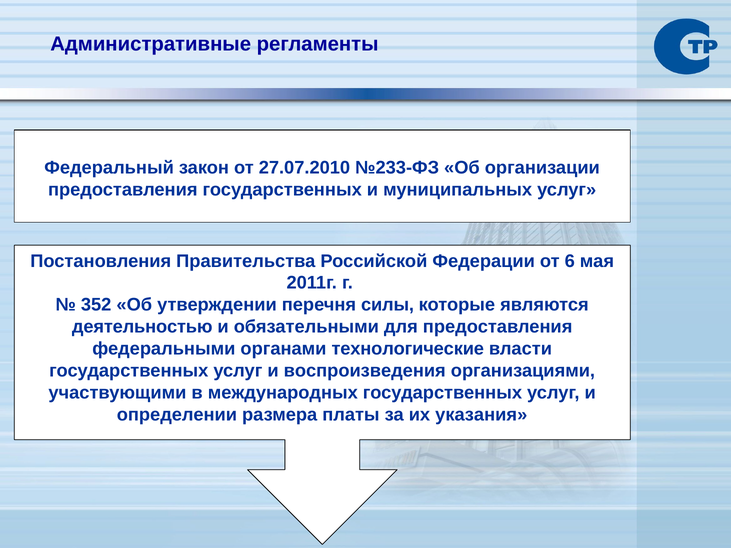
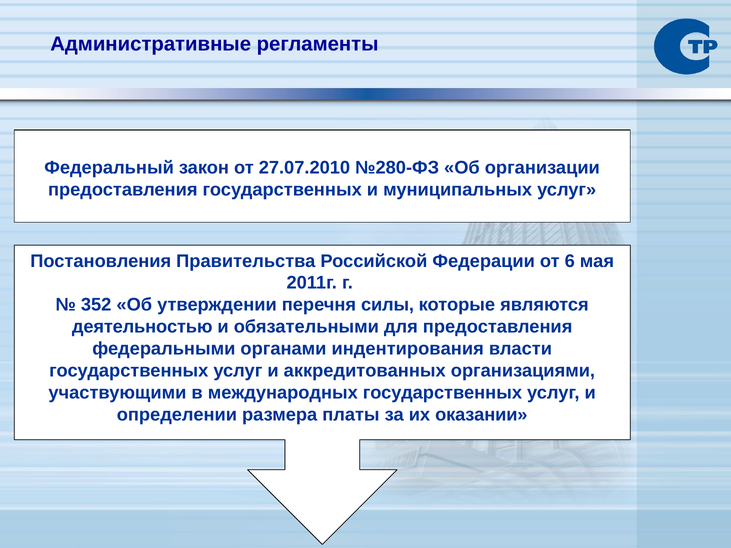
№233-ФЗ: №233-ФЗ -> №280-ФЗ (397, 168)
технологические: технологические -> индентирования (408, 349)
воспроизведения: воспроизведения -> аккредитованных (365, 371)
указания: указания -> оказании (481, 415)
